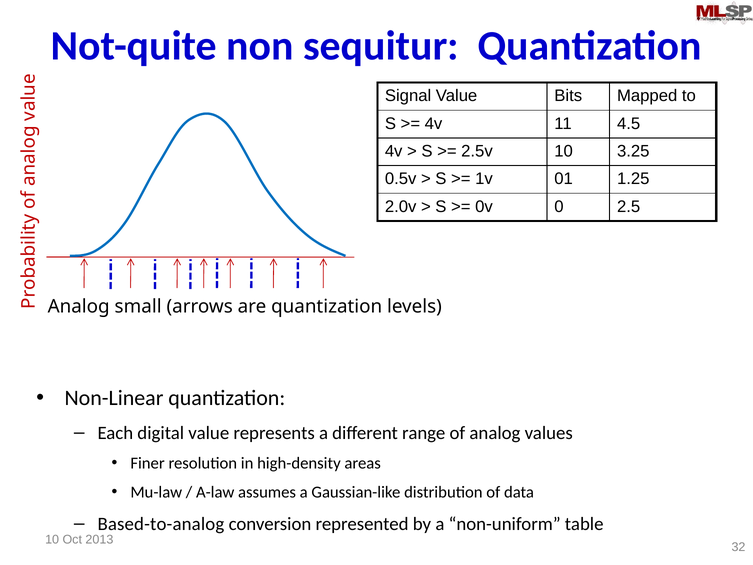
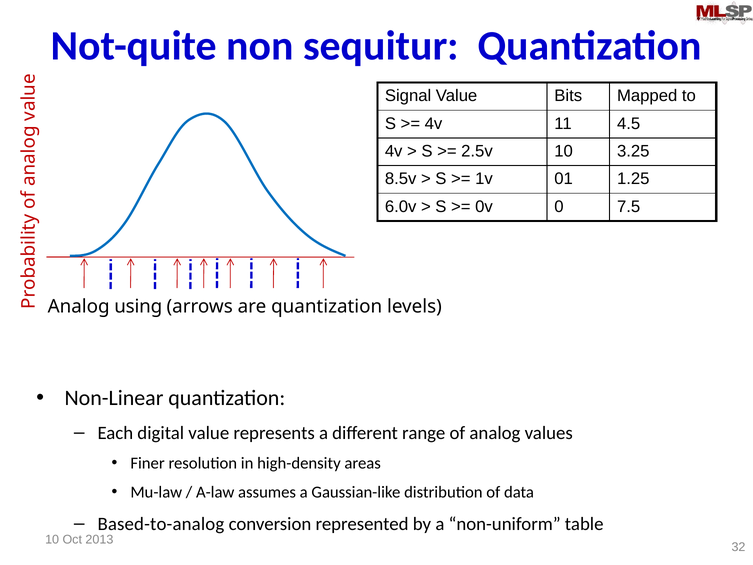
0.5v: 0.5v -> 8.5v (401, 179)
2.0v: 2.0v -> 6.0v (401, 206)
2.5: 2.5 -> 7.5 (629, 206)
small: small -> using (138, 306)
